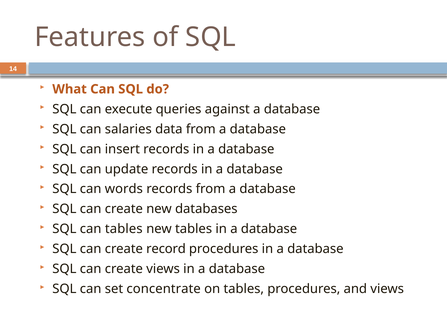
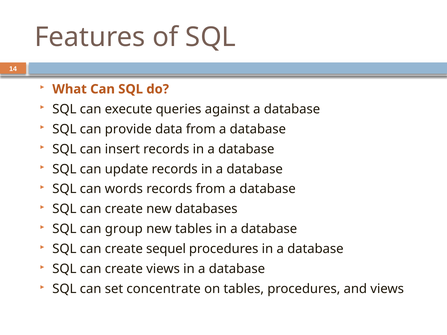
salaries: salaries -> provide (128, 129)
can tables: tables -> group (124, 229)
record: record -> sequel (166, 249)
